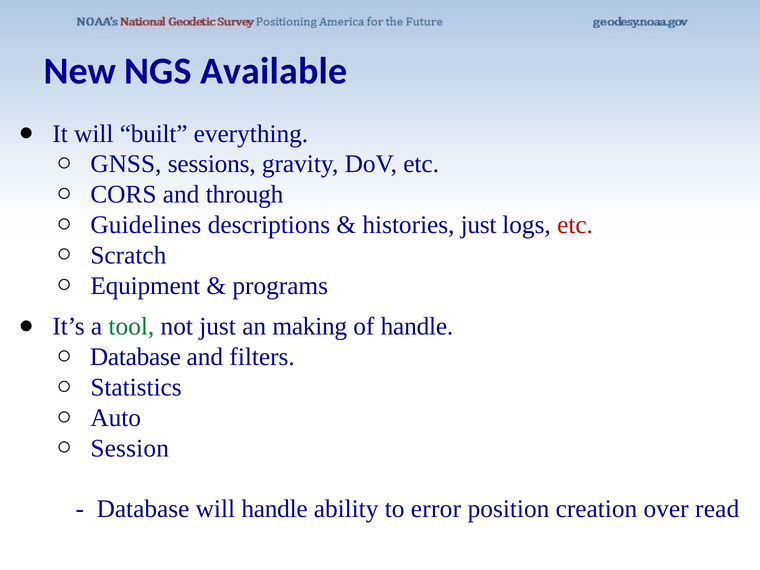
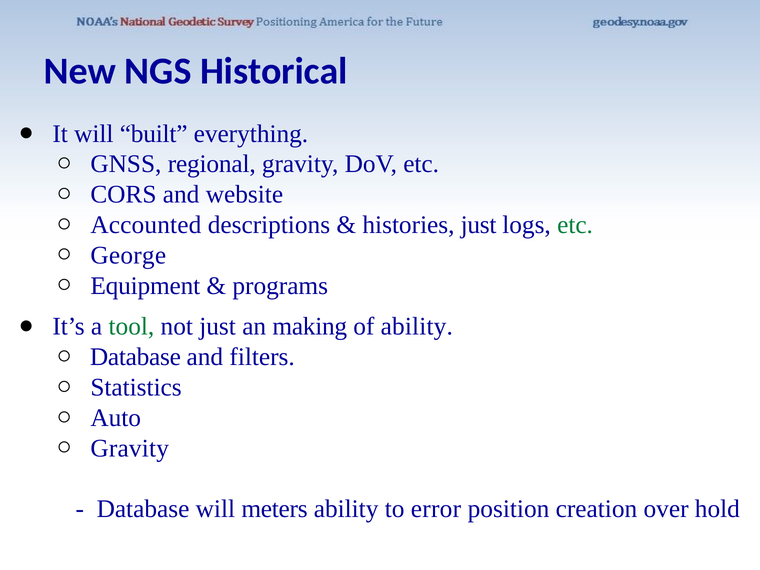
Available: Available -> Historical (274, 71)
sessions: sessions -> regional (212, 164)
through: through -> website (244, 194)
Guidelines: Guidelines -> Accounted (146, 225)
etc colour: red -> green (575, 225)
Scratch: Scratch -> George (128, 255)
of handle: handle -> ability (417, 327)
Session: Session -> Gravity (130, 448)
will handle: handle -> meters (275, 509)
read: read -> hold (717, 509)
